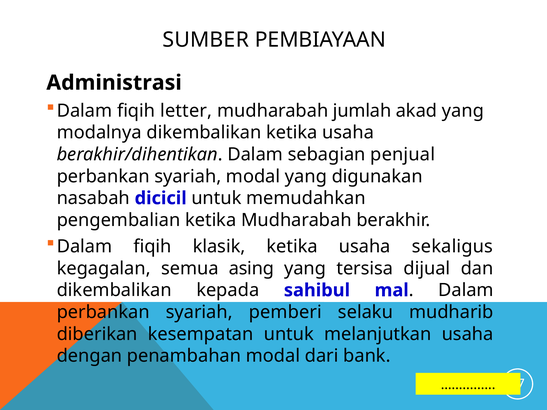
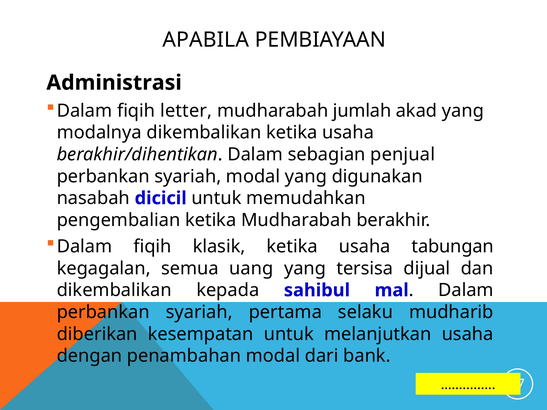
SUMBER: SUMBER -> APABILA (206, 40)
sekaligus: sekaligus -> tabungan (453, 247)
asing: asing -> uang (251, 269)
pemberi: pemberi -> pertama (285, 312)
